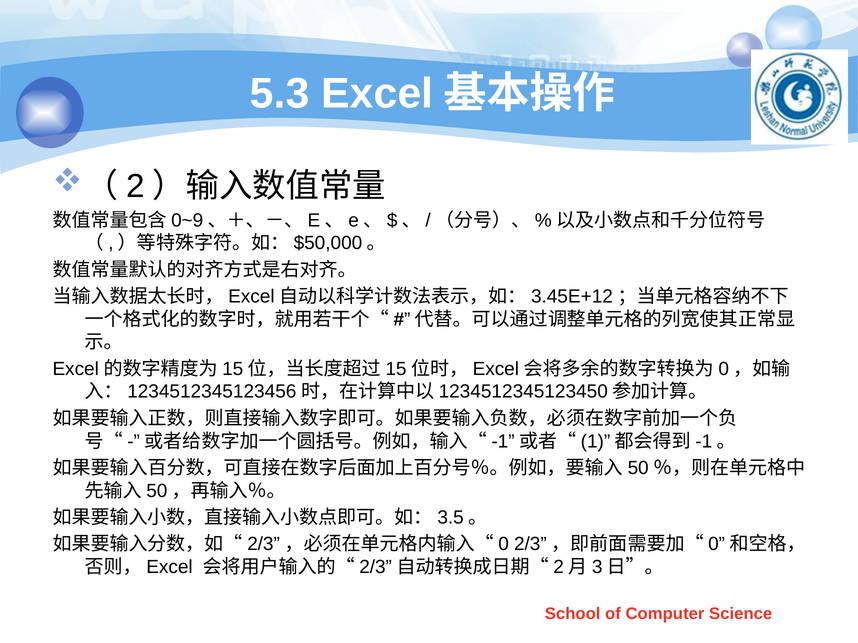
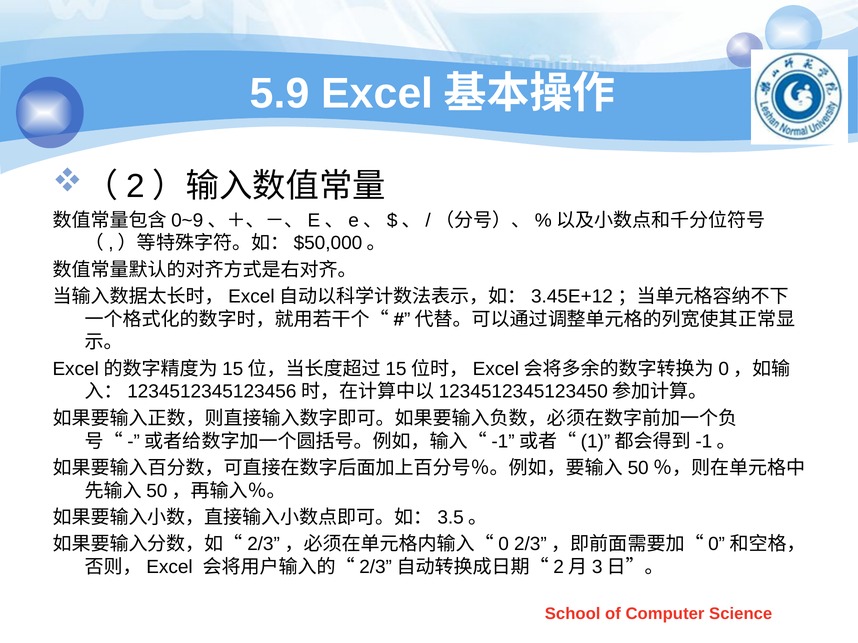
5.3: 5.3 -> 5.9 (280, 94)
